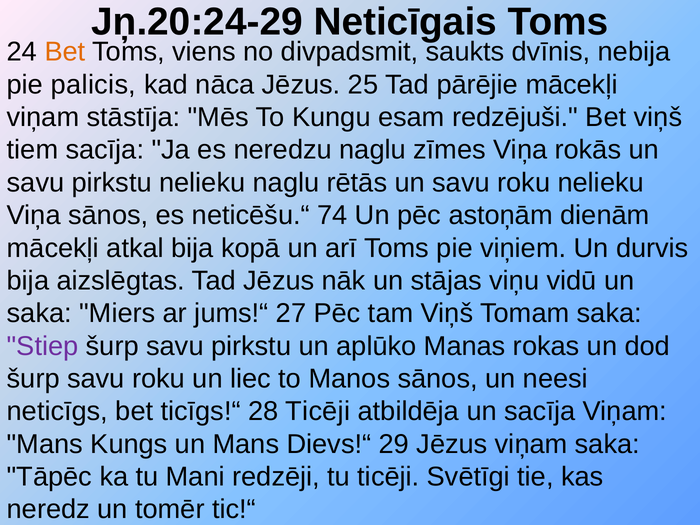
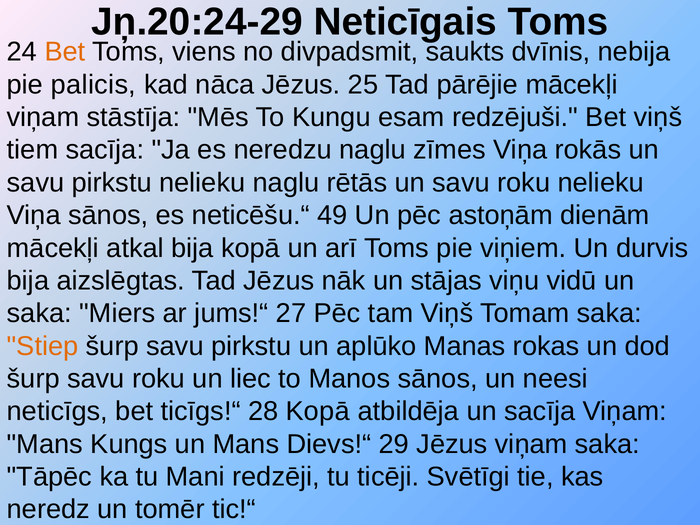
74: 74 -> 49 (332, 215)
Stiep colour: purple -> orange (43, 346)
28 Ticēji: Ticēji -> Kopā (318, 411)
